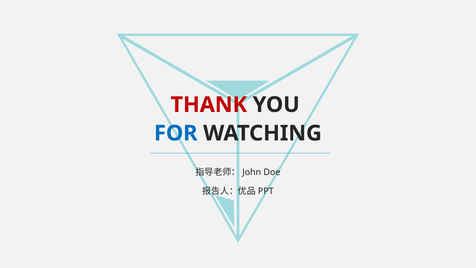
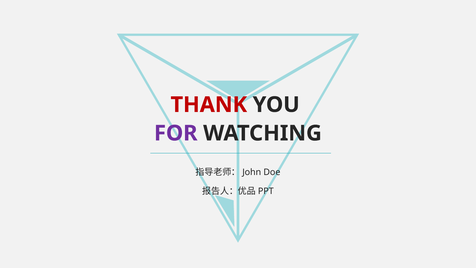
FOR colour: blue -> purple (176, 133)
